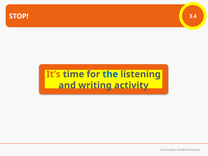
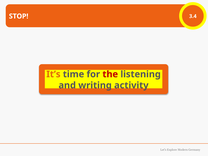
the colour: blue -> red (110, 74)
